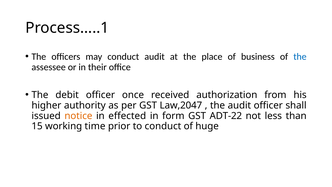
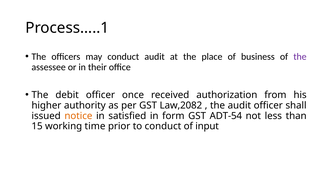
the colour: blue -> purple (300, 57)
Law,2047: Law,2047 -> Law,2082 (181, 105)
effected: effected -> satisfied (127, 116)
ADT-22: ADT-22 -> ADT-54 (226, 116)
huge: huge -> input (207, 126)
